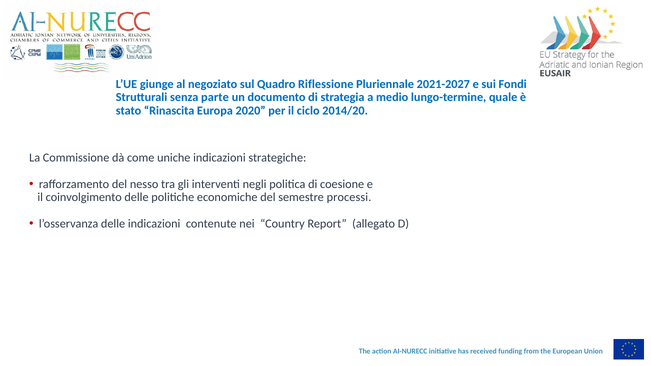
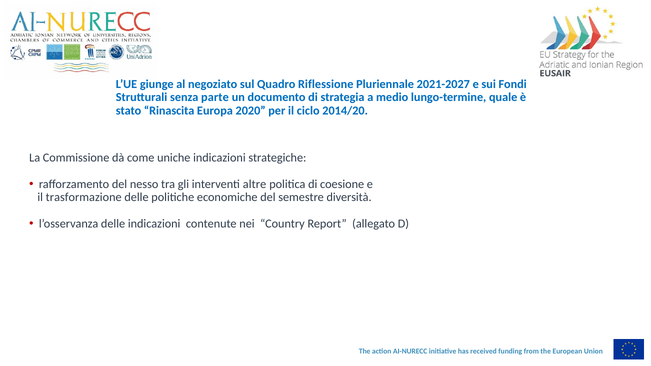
negli: negli -> altre (255, 184)
coinvolgimento: coinvolgimento -> trasformazione (84, 198)
processi: processi -> diversità (349, 198)
